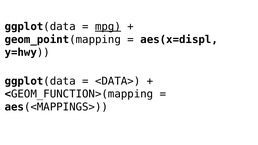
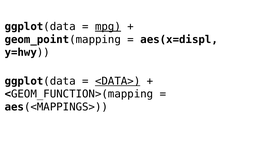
<DATA> underline: none -> present (118, 81)
